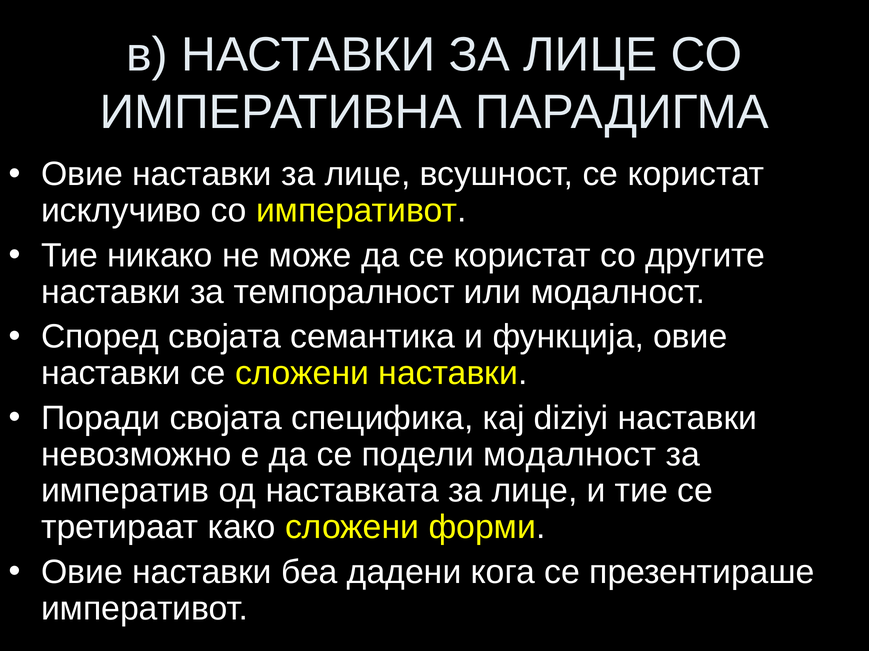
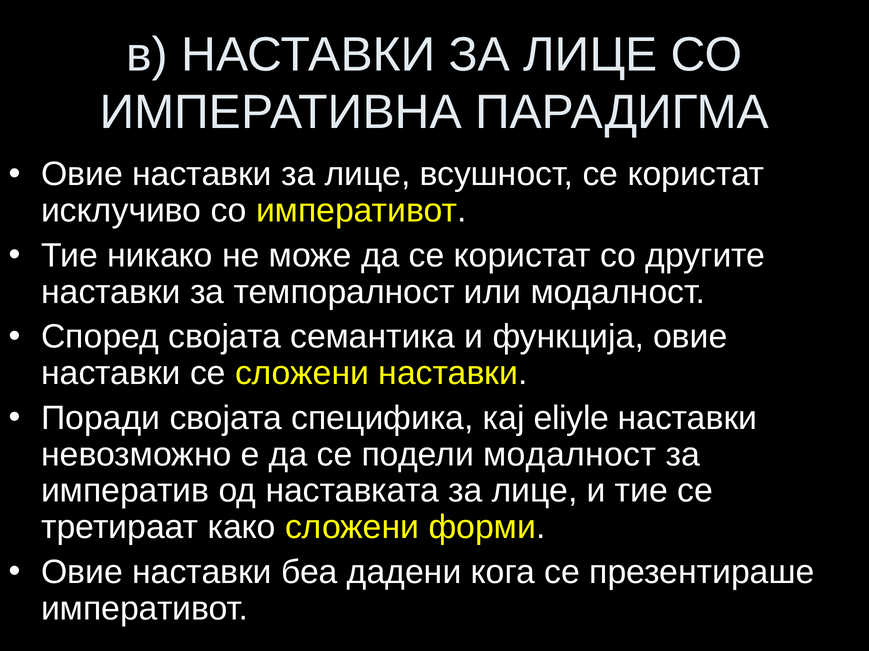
diziyi: diziyi -> eliyle (571, 418)
